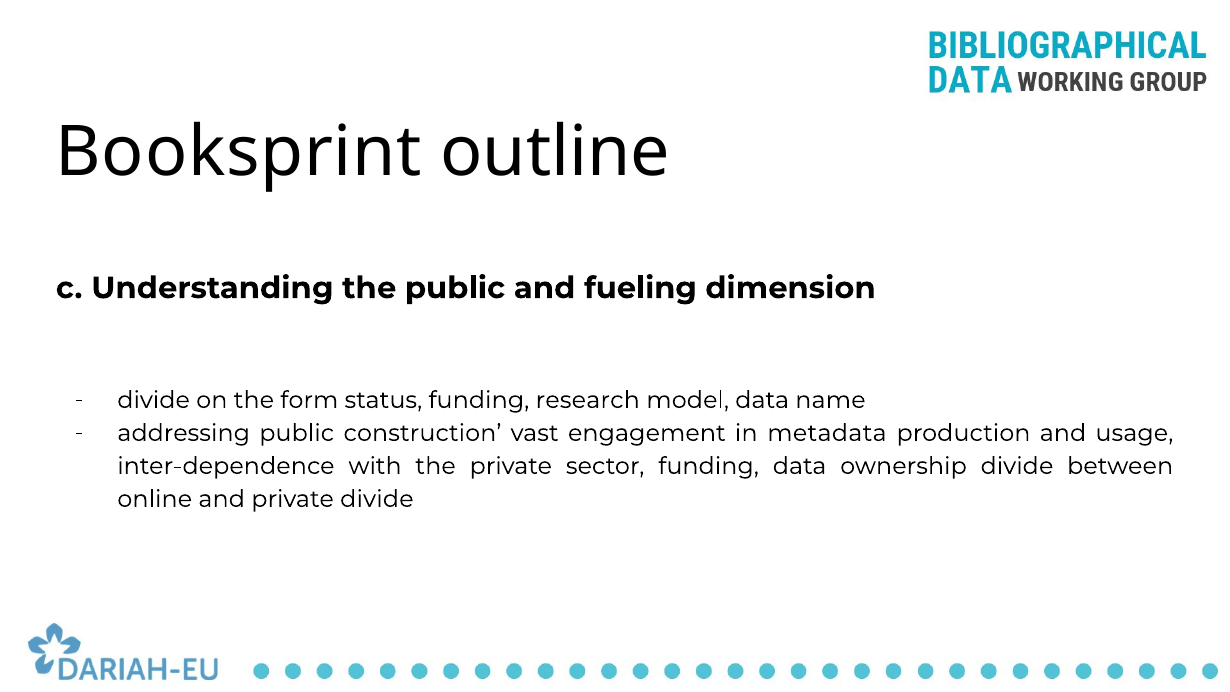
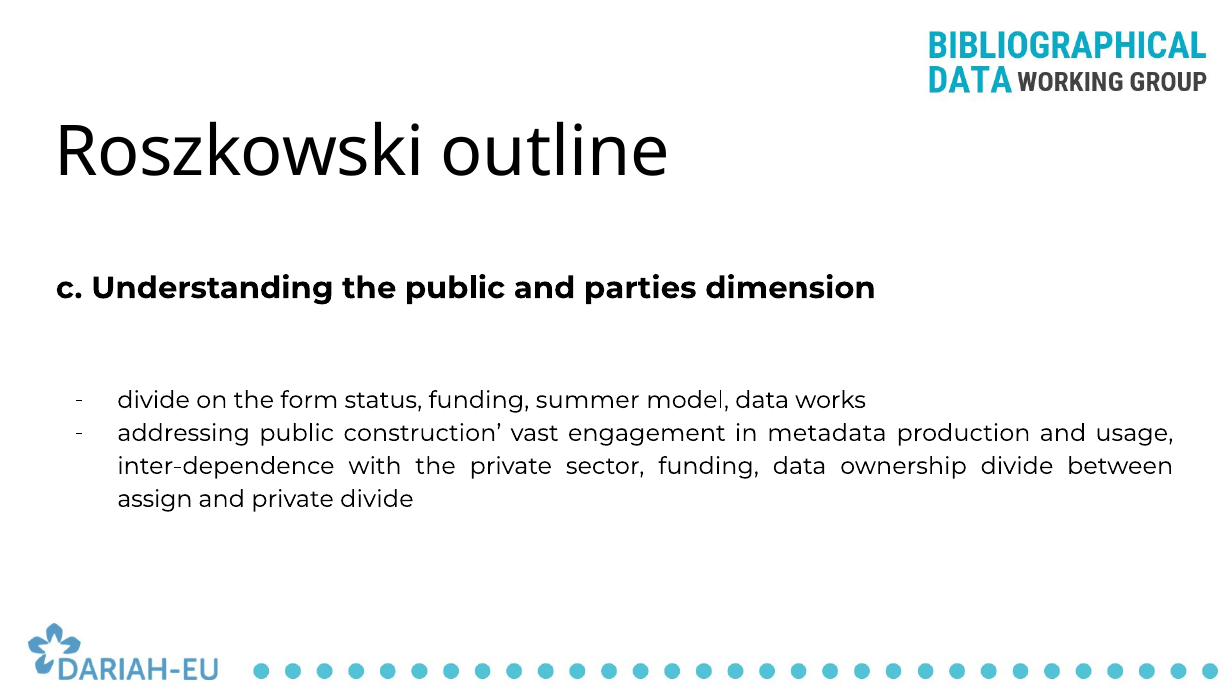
Booksprint: Booksprint -> Roszkowski (239, 152)
fueling: fueling -> parties (640, 288)
research: research -> summer (588, 400)
name: name -> works (831, 400)
online: online -> assign (155, 499)
